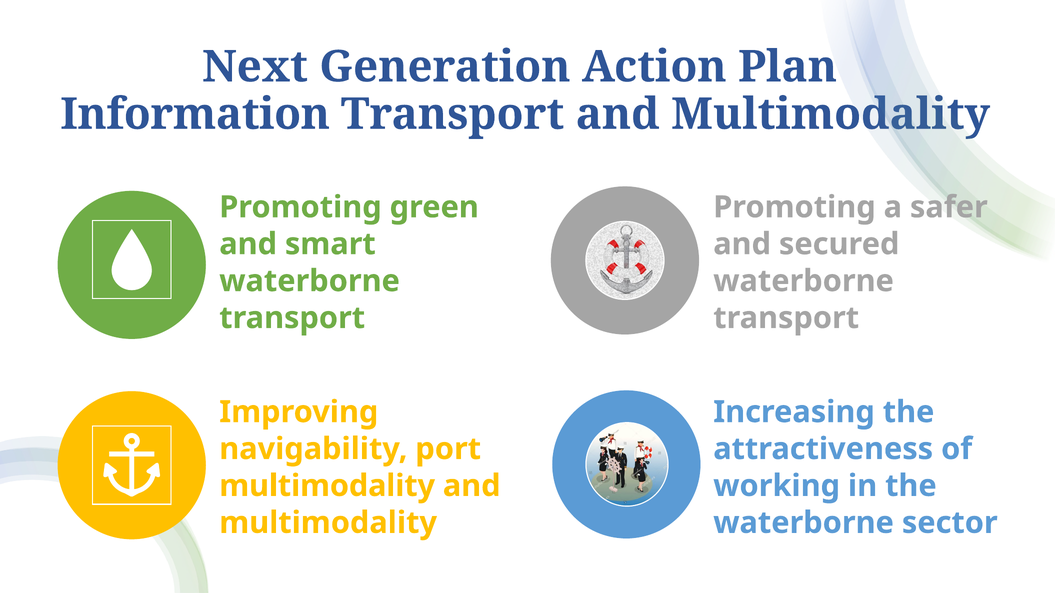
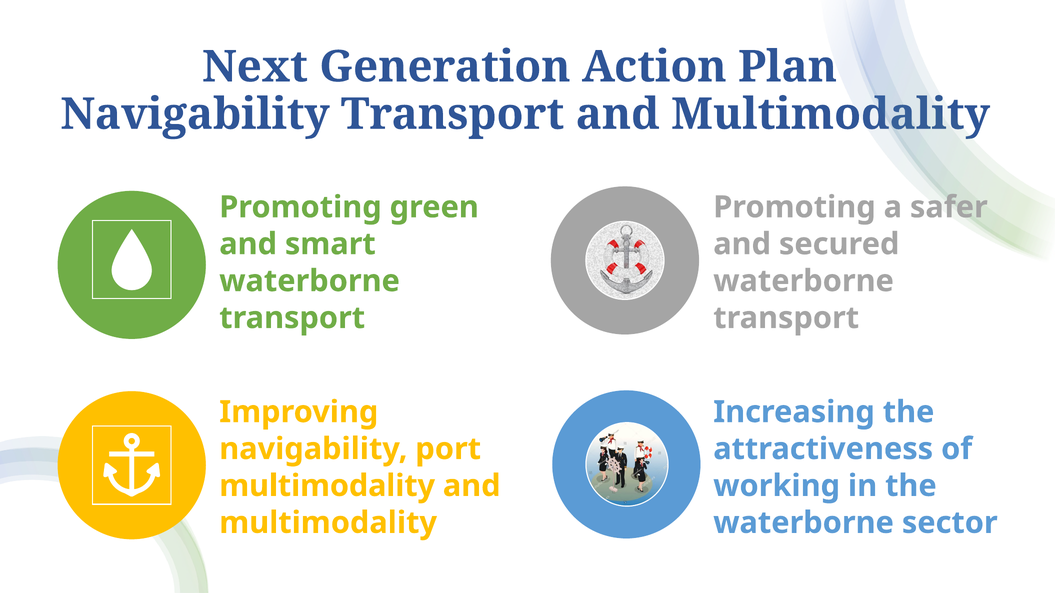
Information: Information -> Navigability (195, 114)
